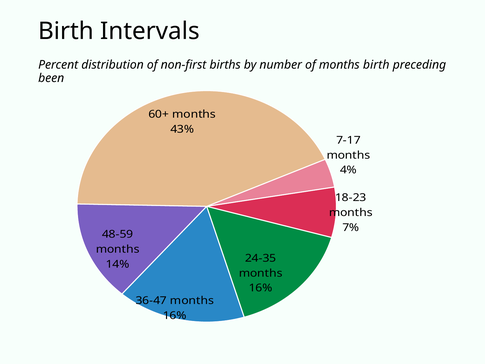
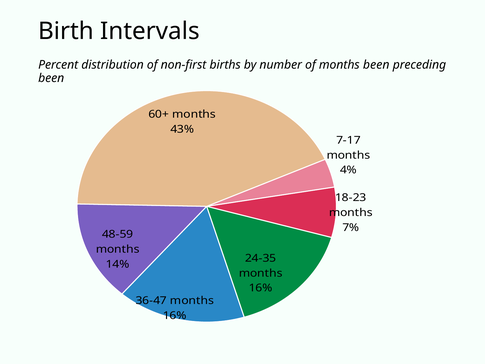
months birth: birth -> been (376, 65)
